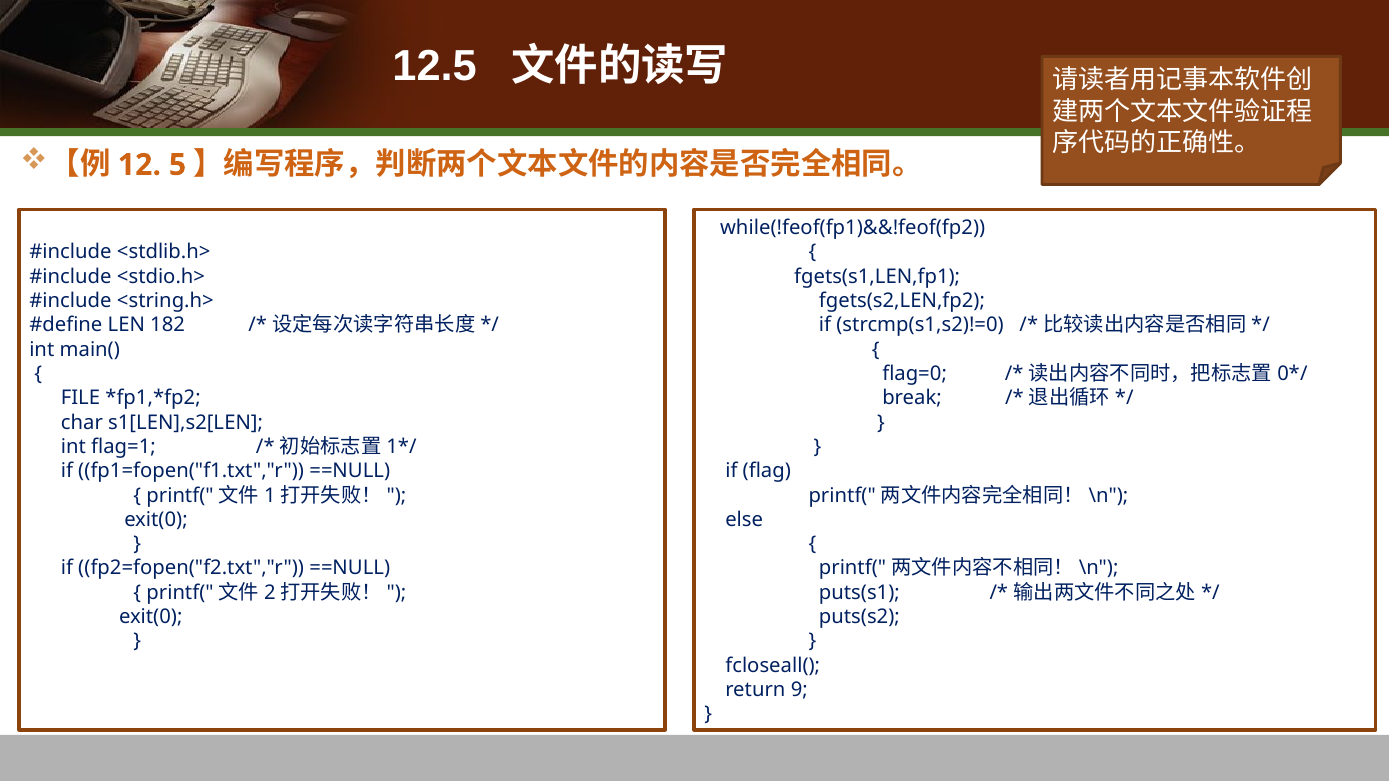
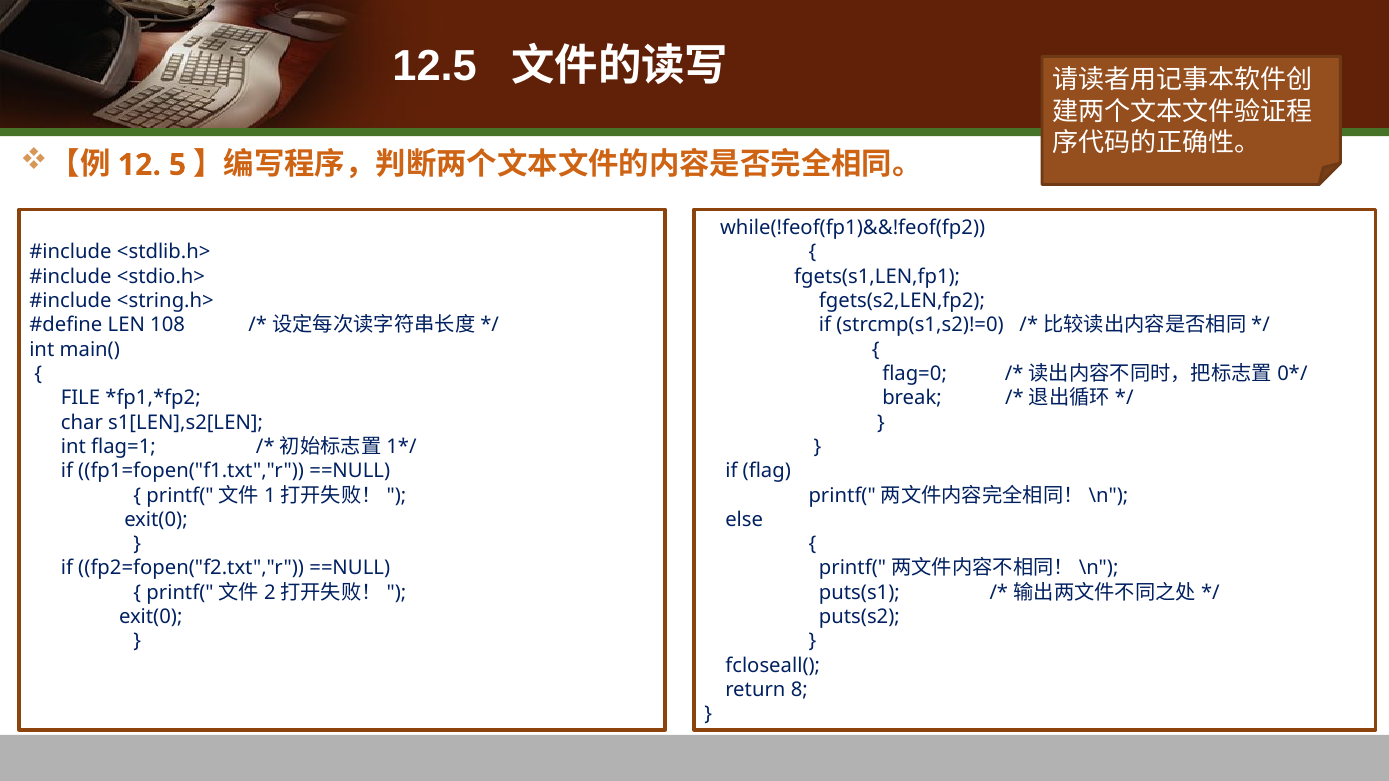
182: 182 -> 108 (168, 325)
9: 9 -> 8 (799, 690)
